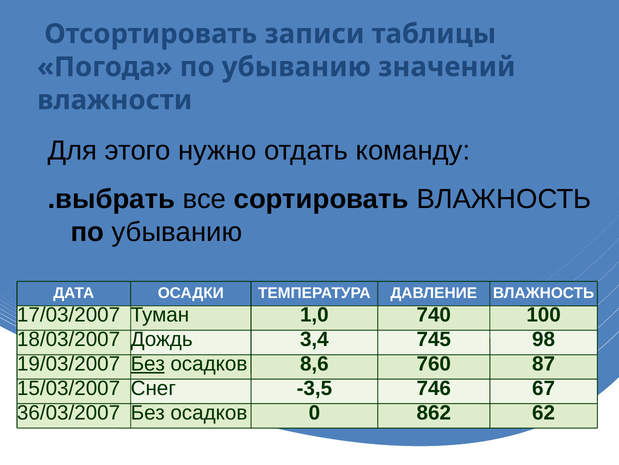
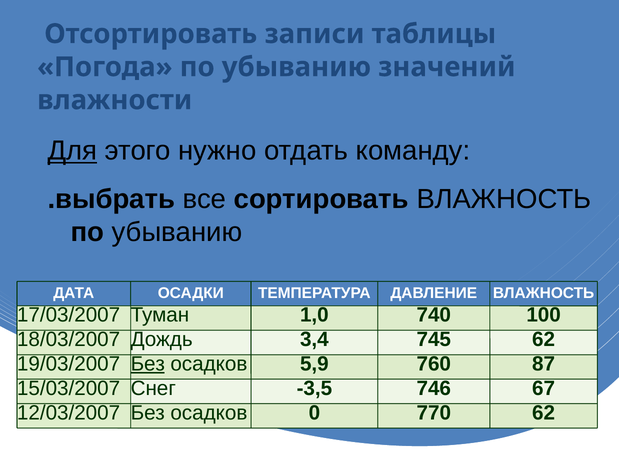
Для underline: none -> present (72, 150)
745 98: 98 -> 62 (544, 339)
8,6: 8,6 -> 5,9 (314, 363)
36/03/2007: 36/03/2007 -> 12/03/2007 (69, 412)
862: 862 -> 770 (434, 412)
